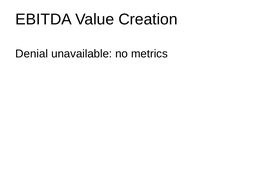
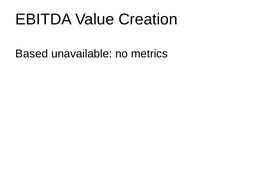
Denial: Denial -> Based (32, 54)
